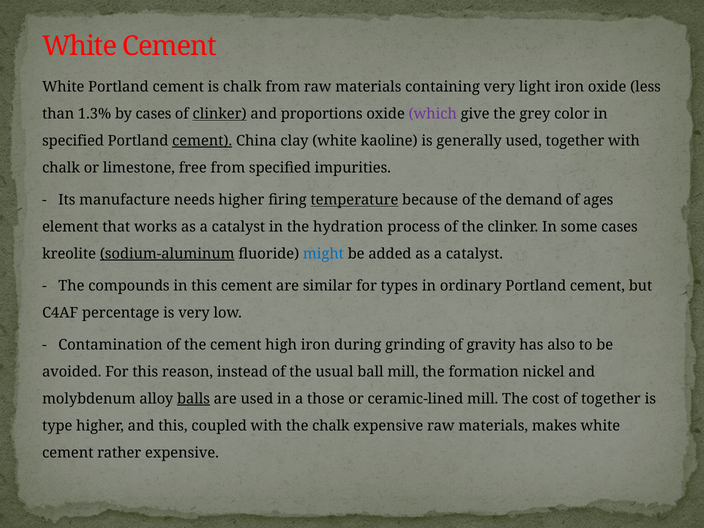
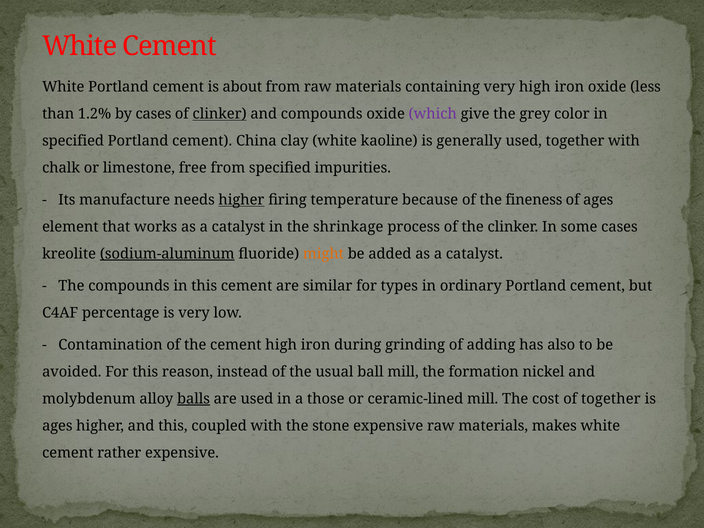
is chalk: chalk -> about (242, 87)
very light: light -> high (535, 87)
1.3%: 1.3% -> 1.2% (95, 114)
and proportions: proportions -> compounds (322, 114)
cement underline: present -> none (202, 141)
higher underline: none -> present (241, 200)
temperature underline: present -> none (354, 200)
demand: demand -> fineness (534, 200)
hydration: hydration -> shrinkage (348, 227)
might colour: blue -> orange (323, 254)
gravity: gravity -> adding (491, 345)
type: type -> ages (57, 426)
the chalk: chalk -> stone (331, 426)
